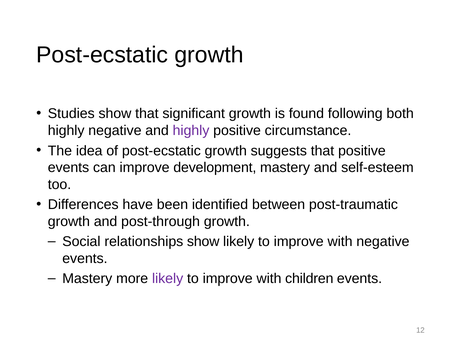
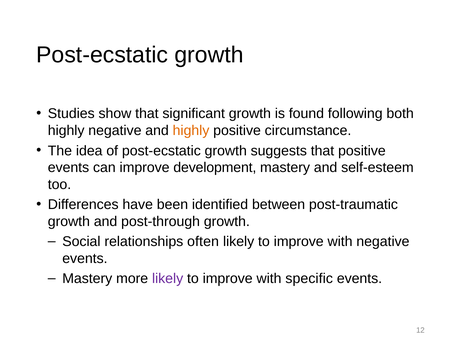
highly colour: purple -> orange (191, 130)
relationships show: show -> often (203, 241)
children: children -> specific (309, 278)
